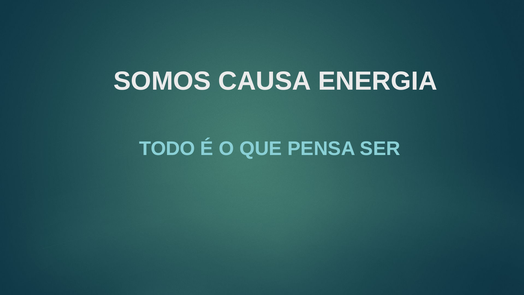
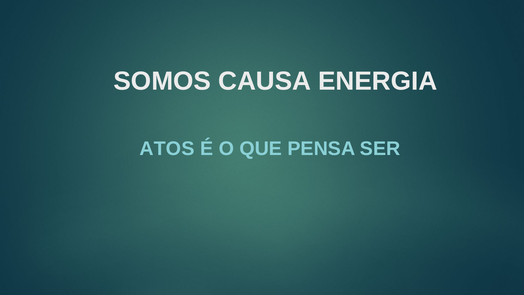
TODO: TODO -> ATOS (167, 149)
